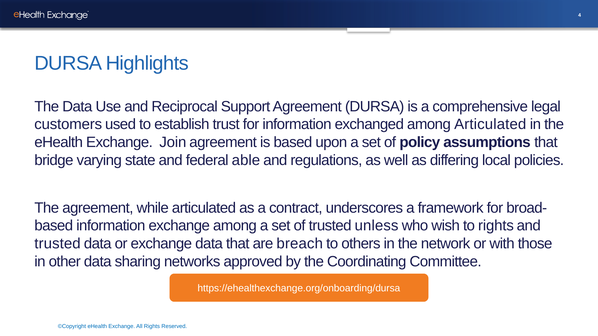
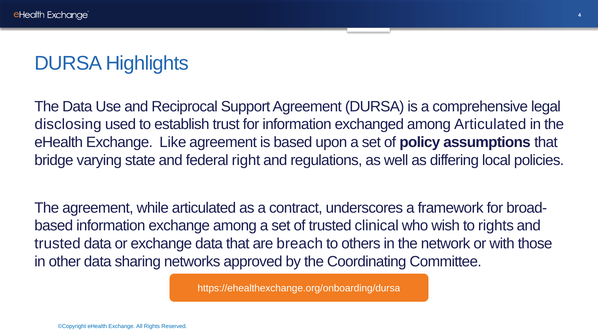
customers: customers -> disclosing (68, 124)
Join: Join -> Like (173, 142)
able: able -> right (246, 160)
unless: unless -> clinical (377, 226)
